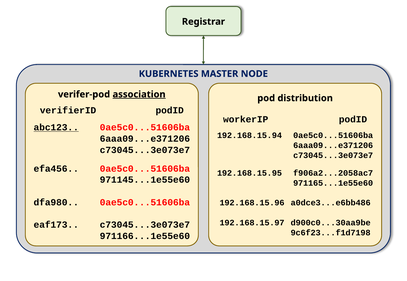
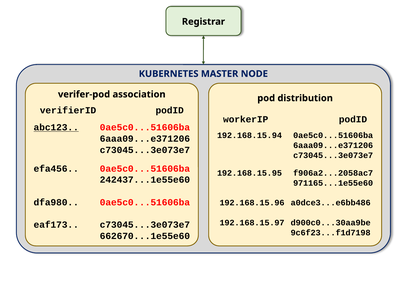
association underline: present -> none (139, 95)
971145...1e55e60: 971145...1e55e60 -> 242437...1e55e60 (145, 180)
971166...1e55e60: 971166...1e55e60 -> 662670...1e55e60 (145, 237)
